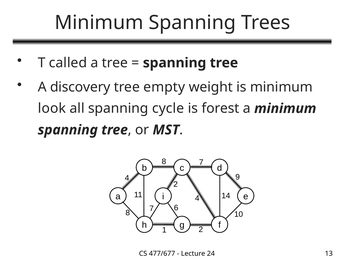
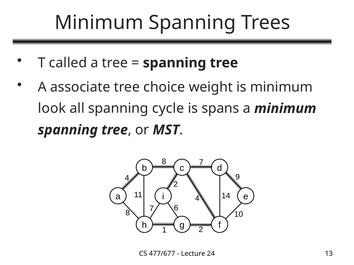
discovery: discovery -> associate (80, 87)
empty: empty -> choice (164, 87)
forest: forest -> spans (220, 109)
